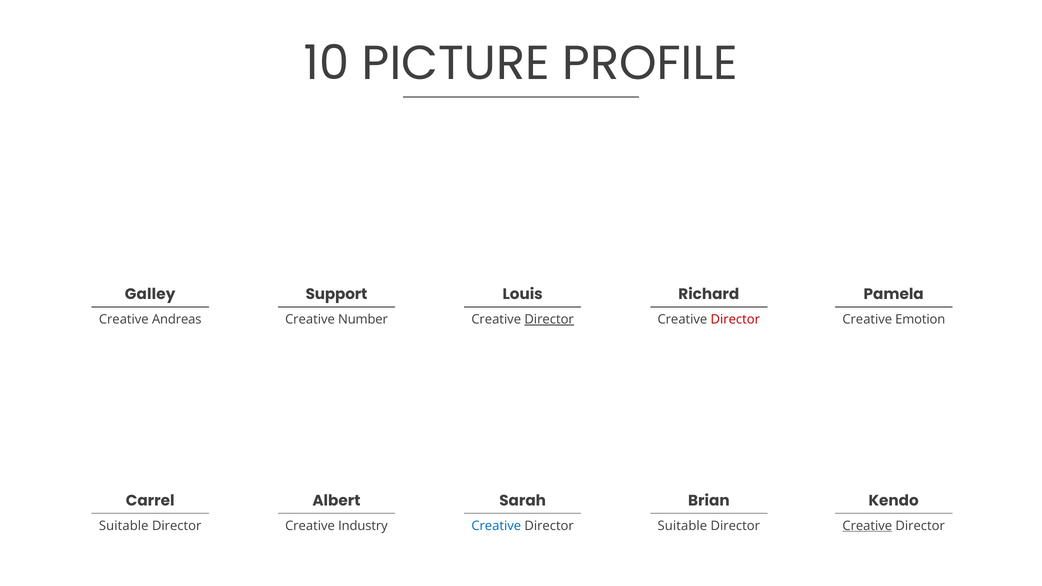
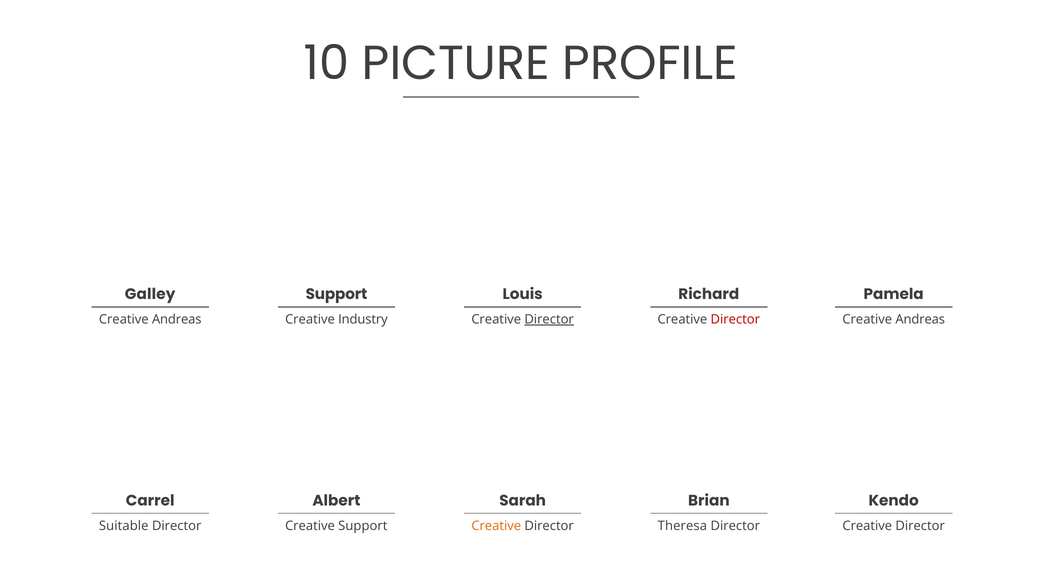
Number: Number -> Industry (363, 319)
Emotion: Emotion -> Andreas (920, 319)
Creative Industry: Industry -> Support (363, 526)
Creative colour: blue -> orange (496, 526)
Suitable: Suitable -> Theresa (682, 526)
Creative underline: present -> none (867, 526)
